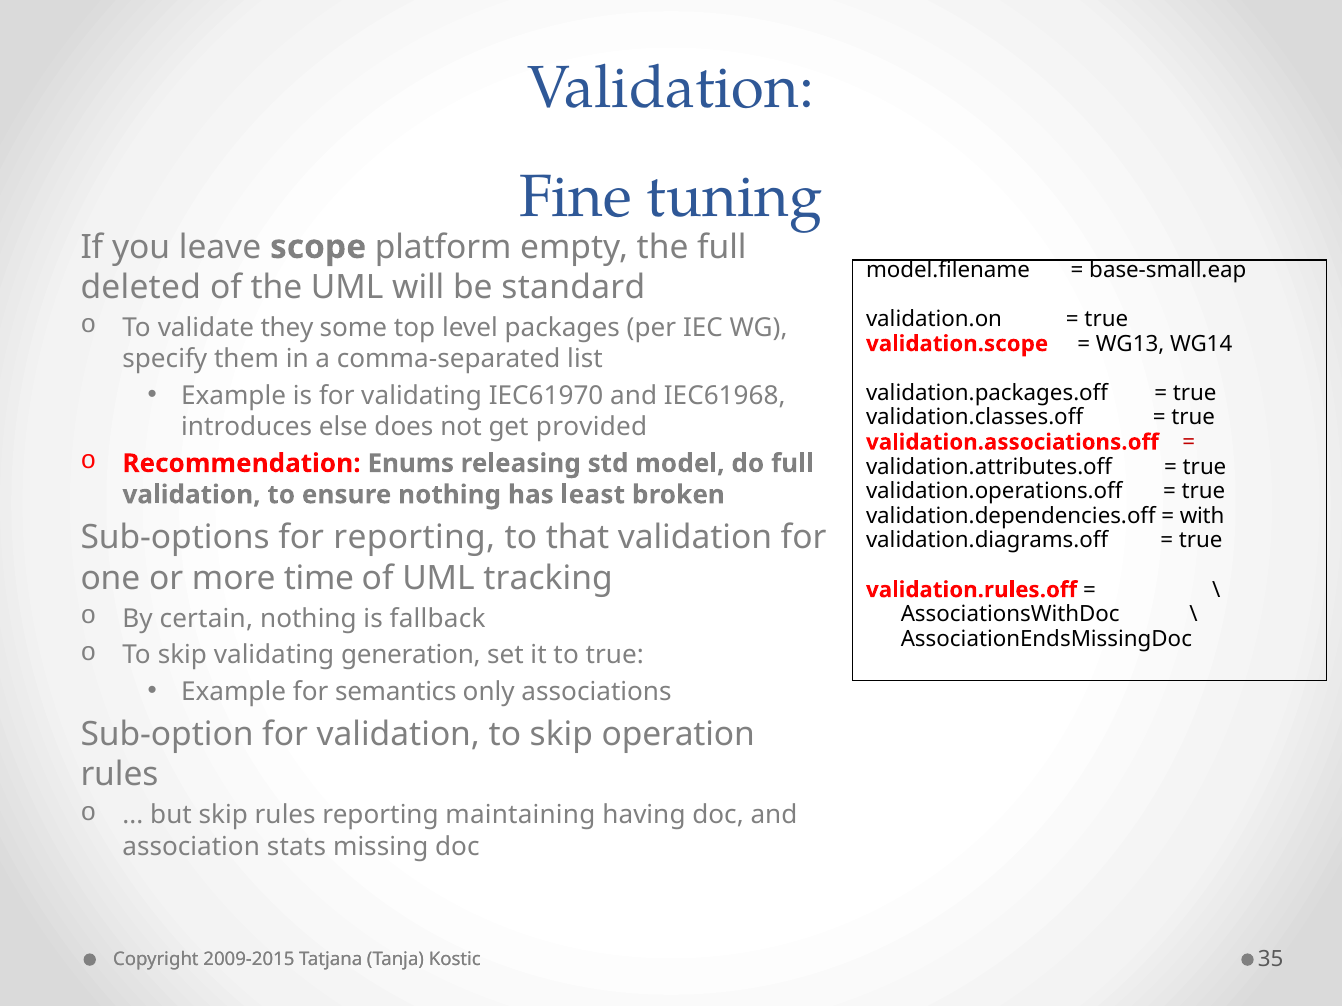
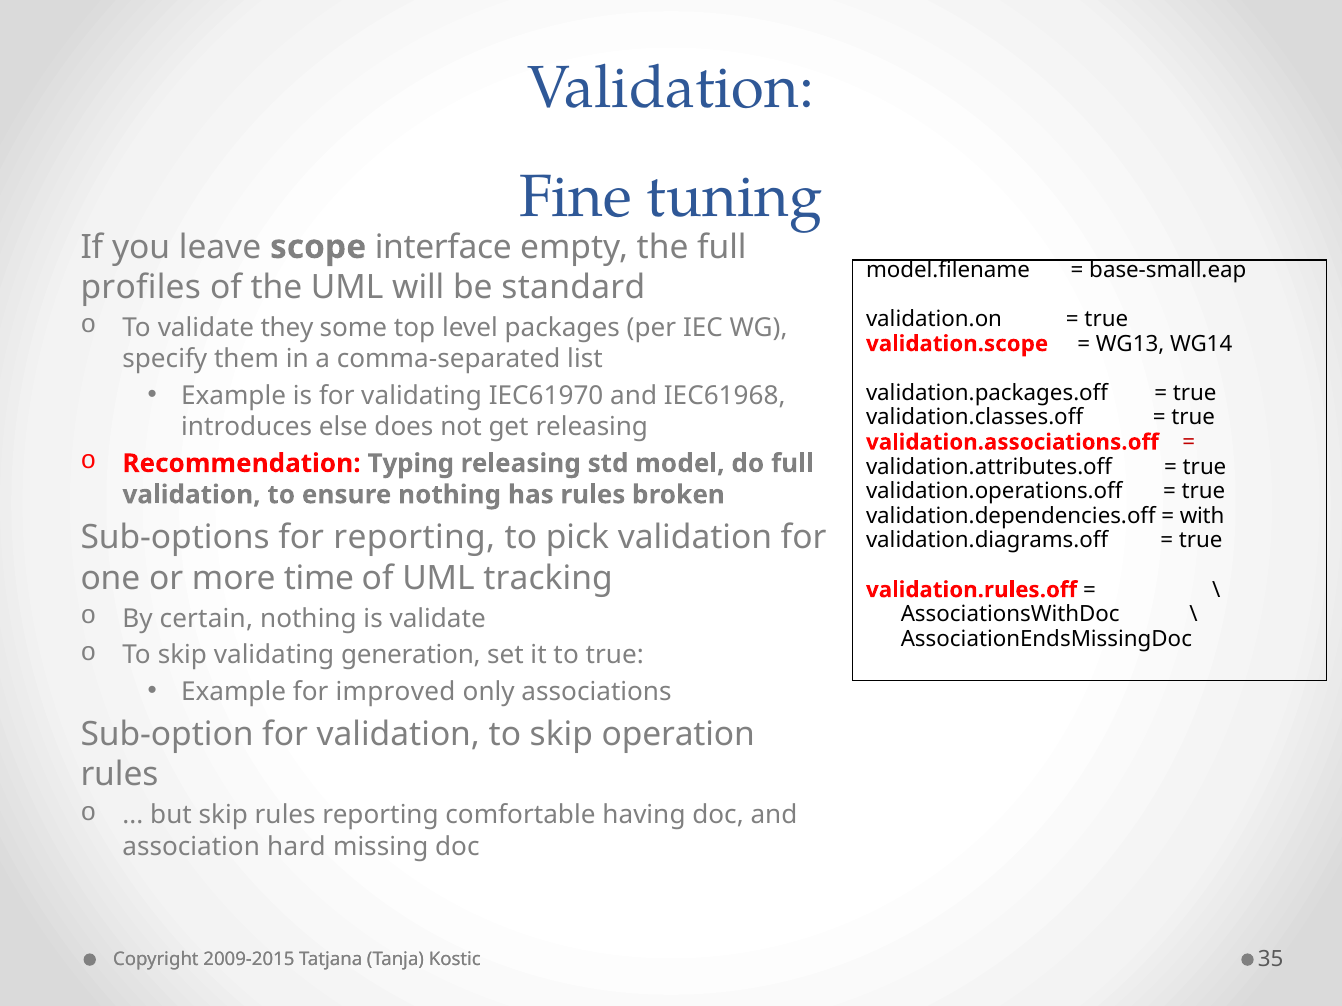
platform: platform -> interface (443, 247)
deleted: deleted -> profiles (141, 287)
get provided: provided -> releasing (592, 427)
Enums: Enums -> Typing (411, 464)
has least: least -> rules (593, 495)
that: that -> pick (577, 538)
is fallback: fallback -> validate (438, 619)
semantics: semantics -> improved (396, 692)
maintaining: maintaining -> comfortable (520, 816)
stats: stats -> hard (296, 847)
